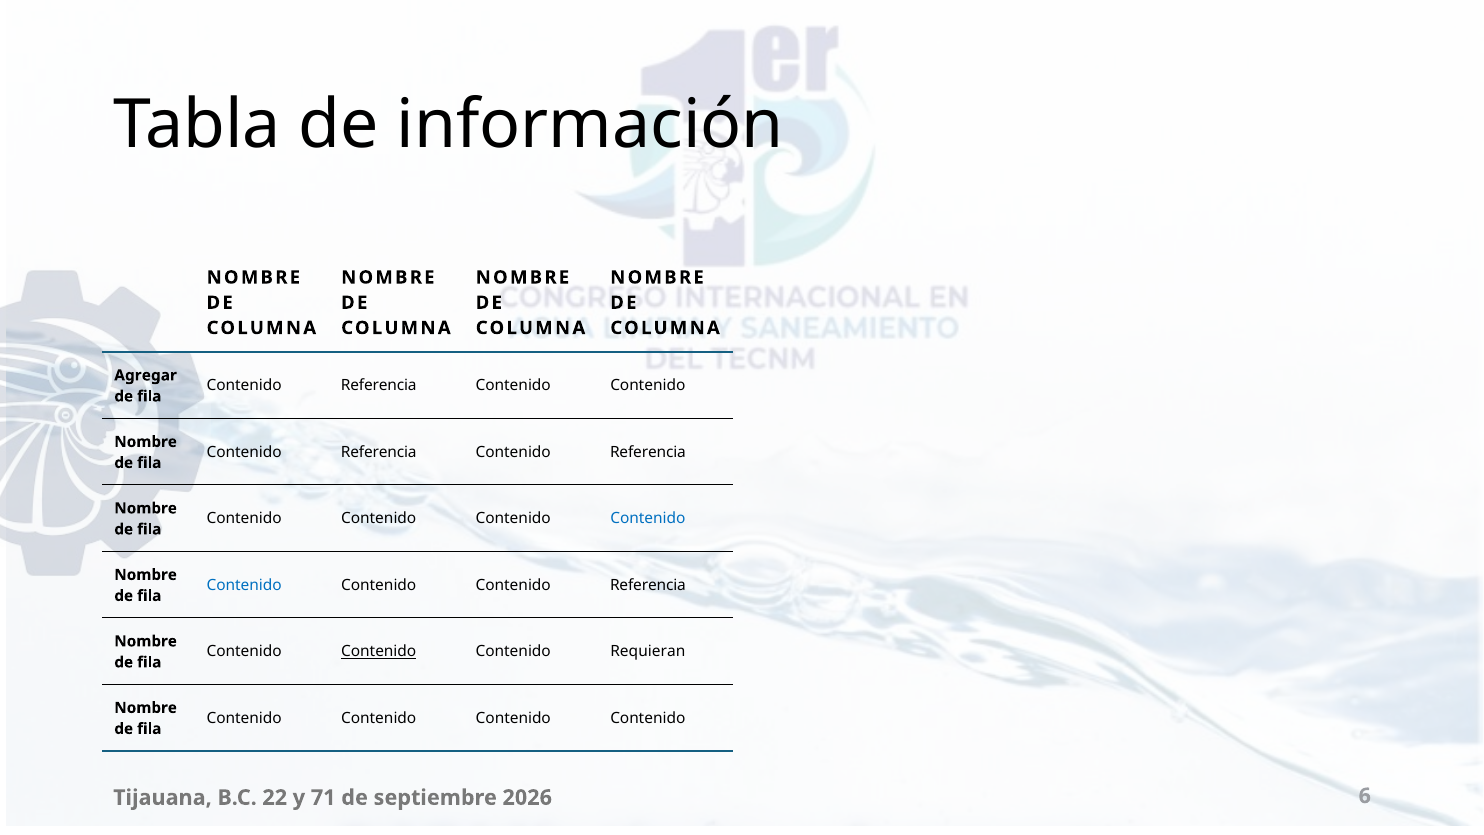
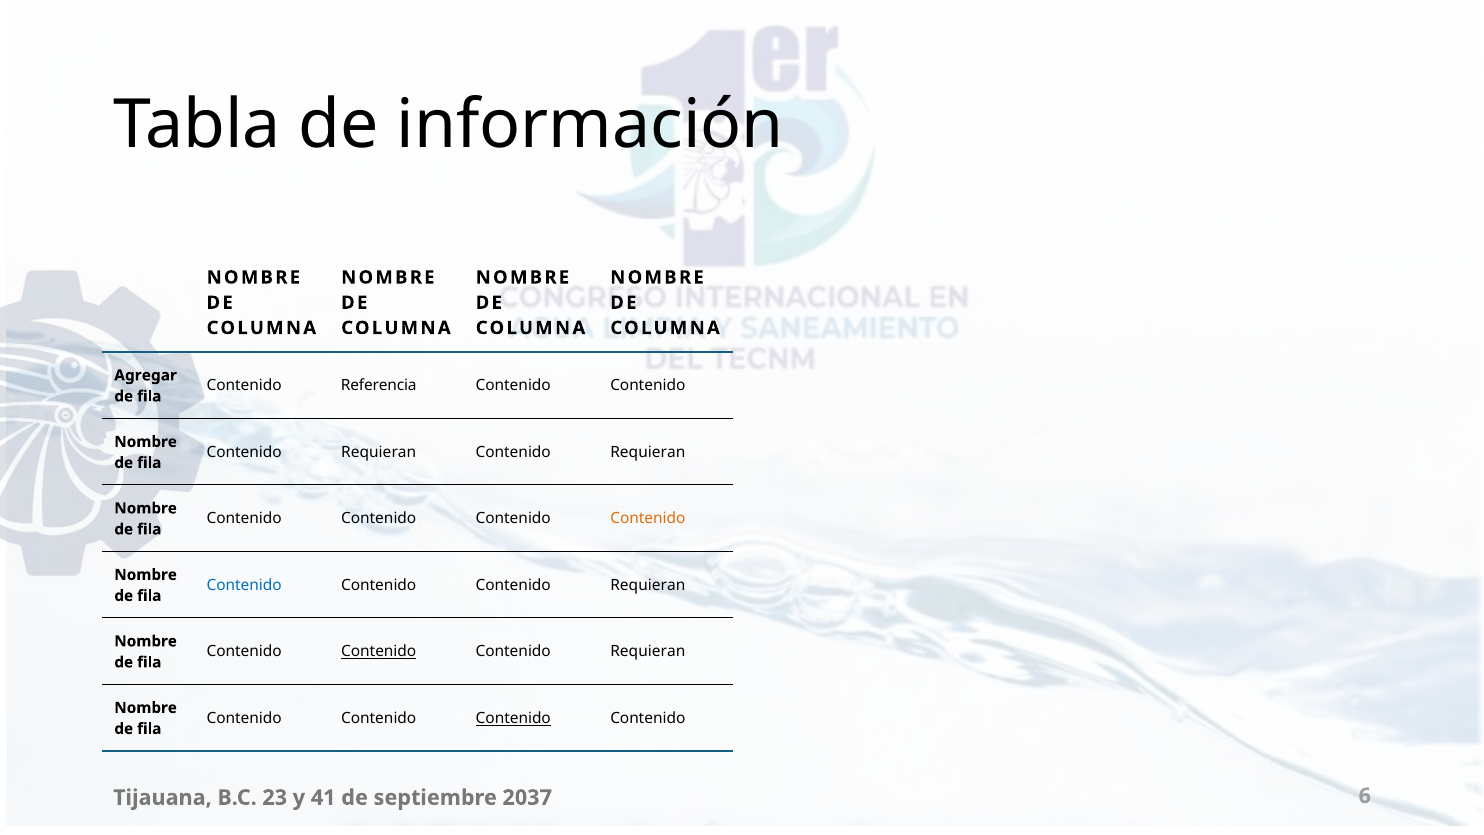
Referencia: Referencia -> Requieran (379, 452)
Referencia: Referencia -> Requieran (648, 452)
Contenido colour: blue -> orange (648, 519)
Referencia: Referencia -> Requieran (648, 585)
Contenido underline: none -> present (513, 718)
22: 22 -> 23 (275, 797)
71: 71 -> 41 (323, 797)
2026: 2026 -> 2037 (527, 797)
